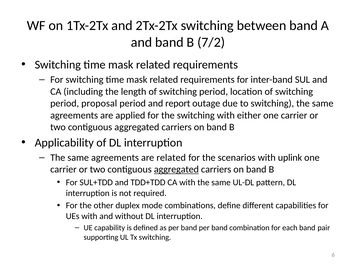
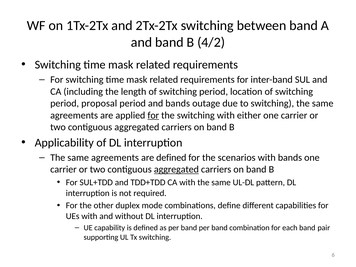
7/2: 7/2 -> 4/2 (211, 42)
and report: report -> bands (178, 103)
for underline: none -> present (153, 115)
are related: related -> defined (171, 158)
with uplink: uplink -> bands (290, 158)
